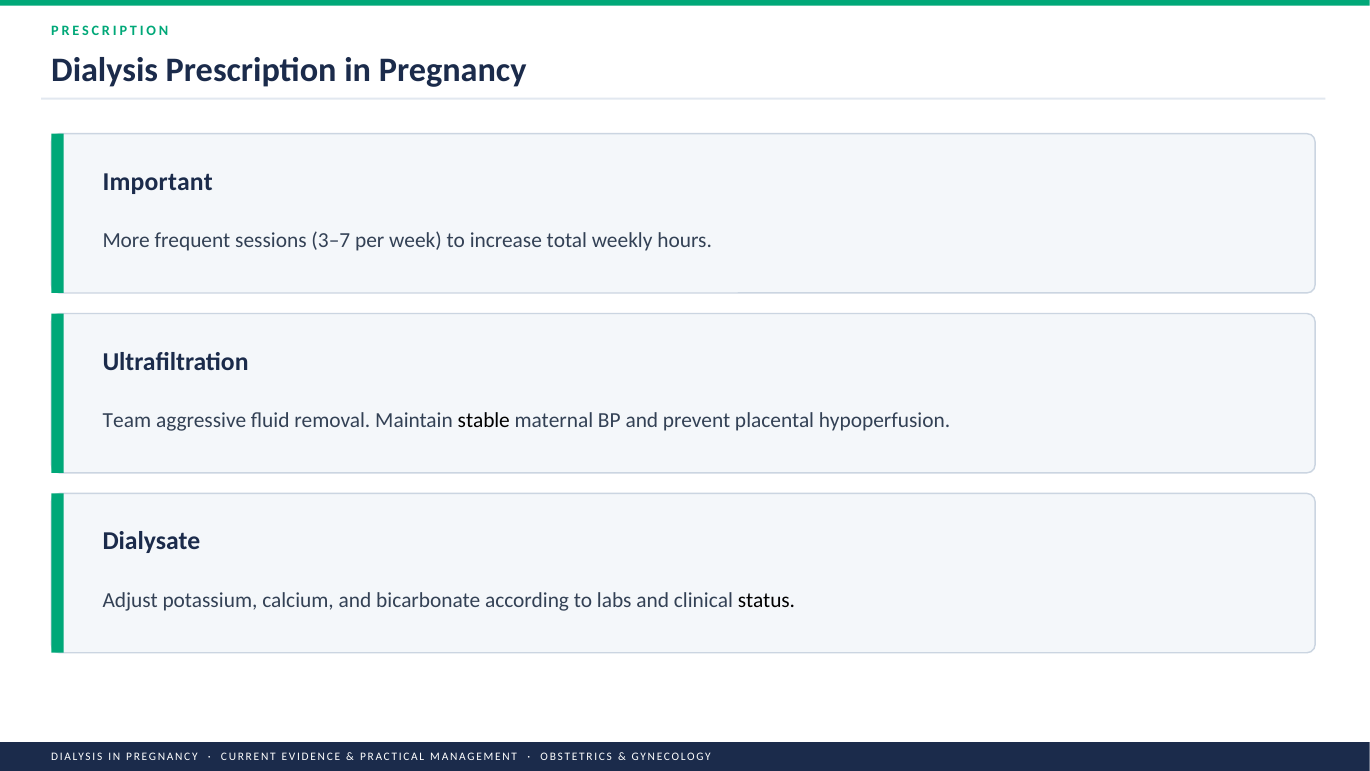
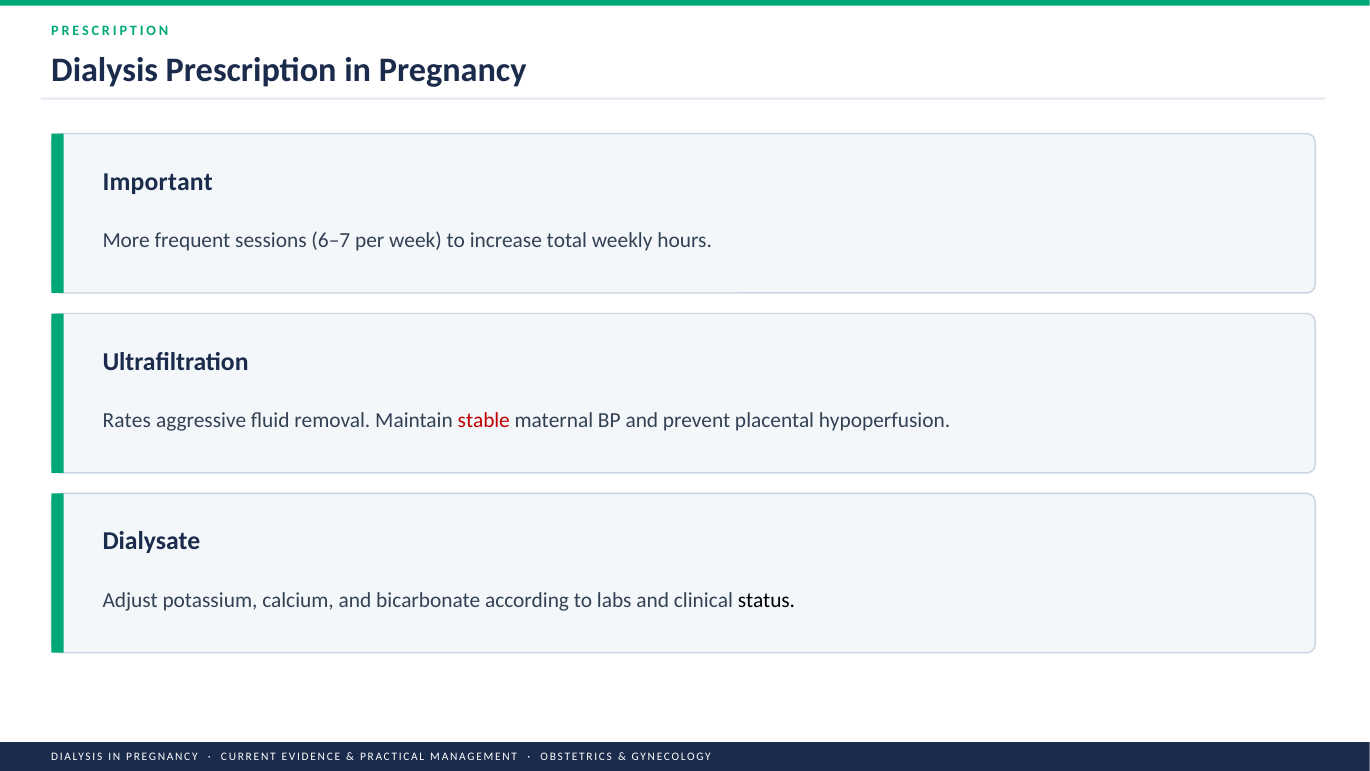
3–7: 3–7 -> 6–7 (331, 240)
Team: Team -> Rates (127, 420)
stable colour: black -> red (484, 420)
